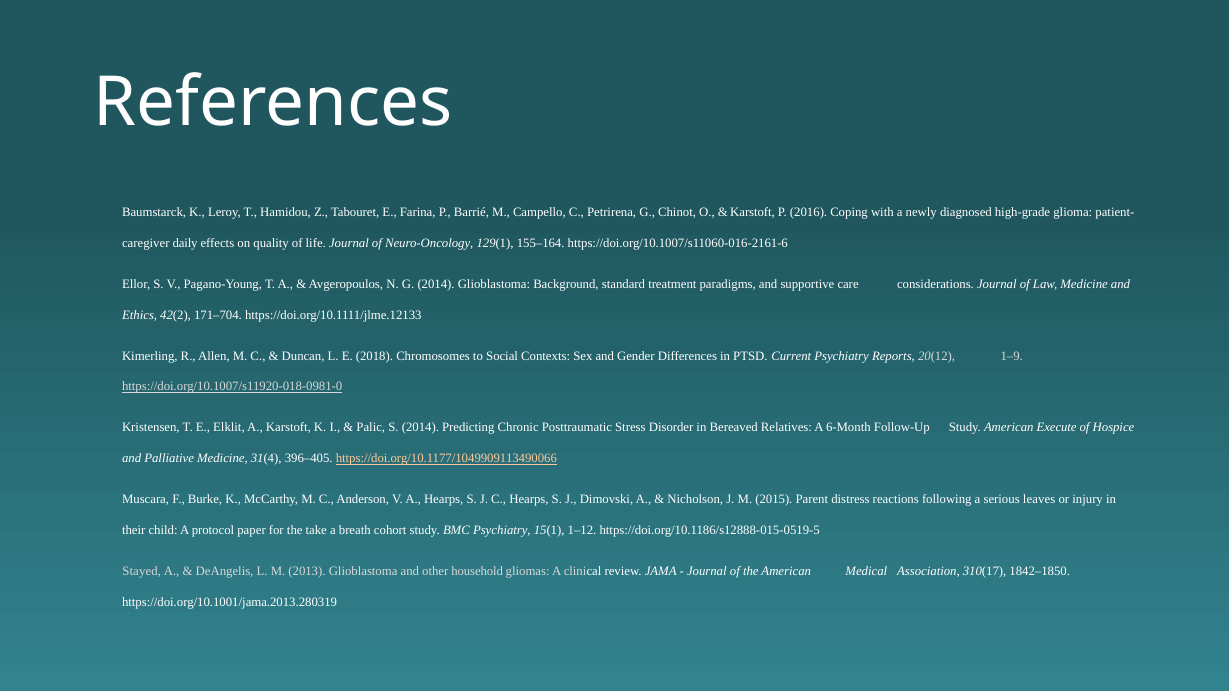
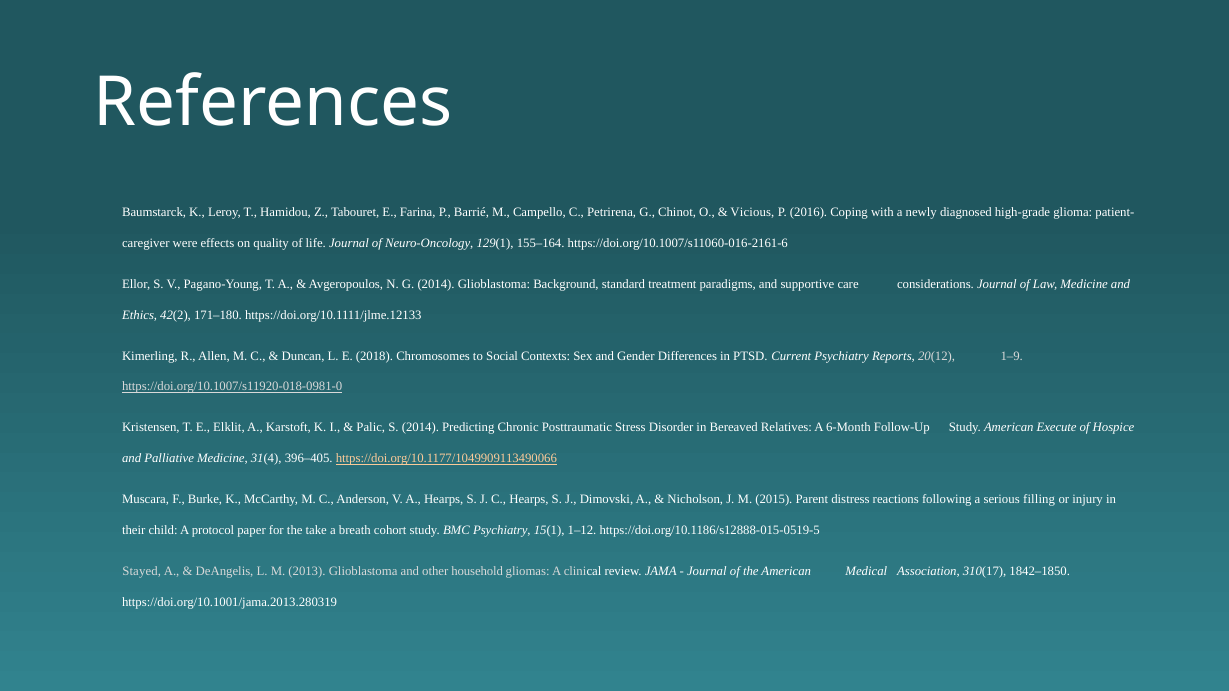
Karstoft: Karstoft -> Vicious (752, 213)
daily: daily -> were (185, 243)
171–704: 171–704 -> 171–180 (218, 315)
leaves: leaves -> filling (1039, 500)
